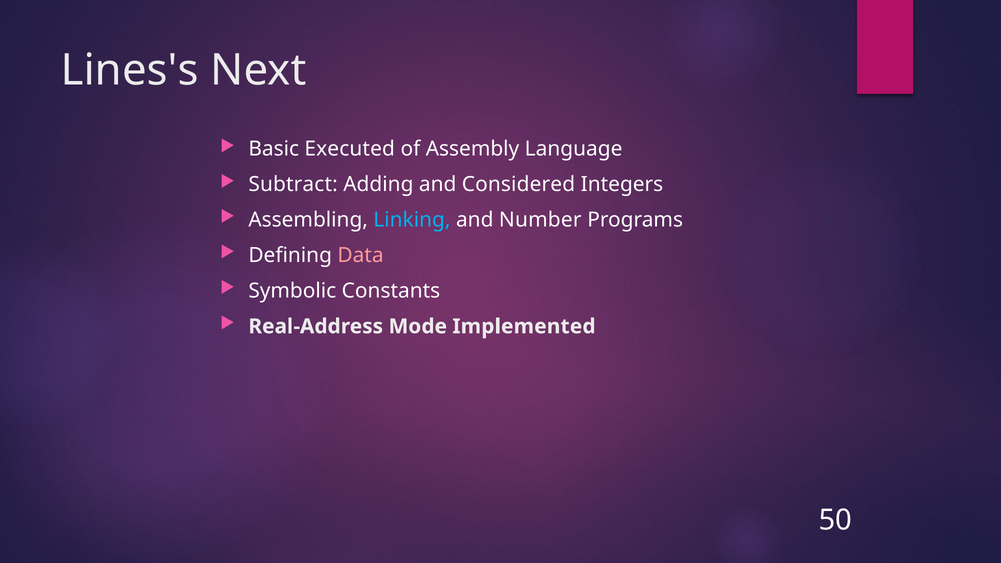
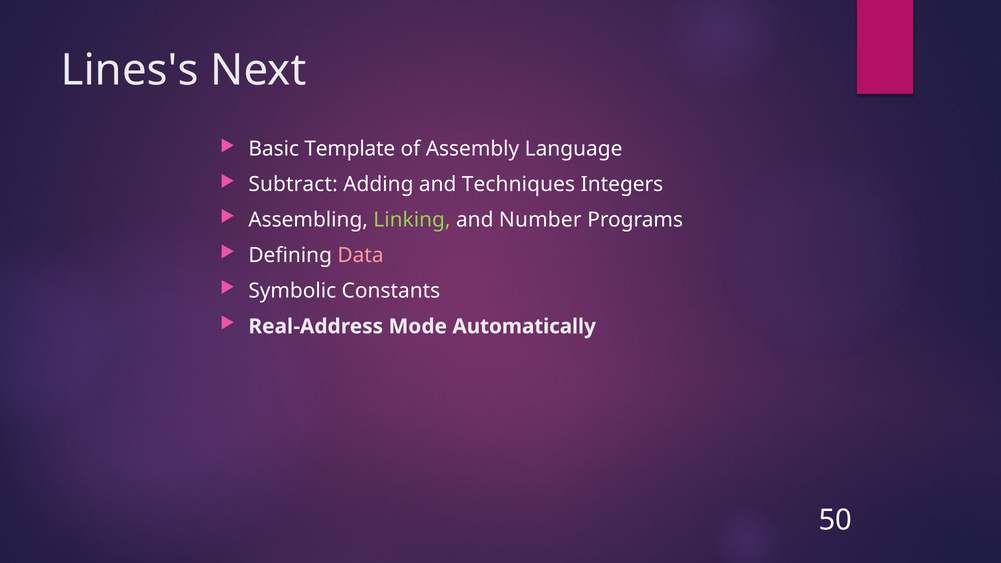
Executed: Executed -> Template (350, 149)
Considered: Considered -> Techniques (518, 185)
Linking colour: light blue -> light green (412, 220)
Implemented: Implemented -> Automatically (524, 326)
